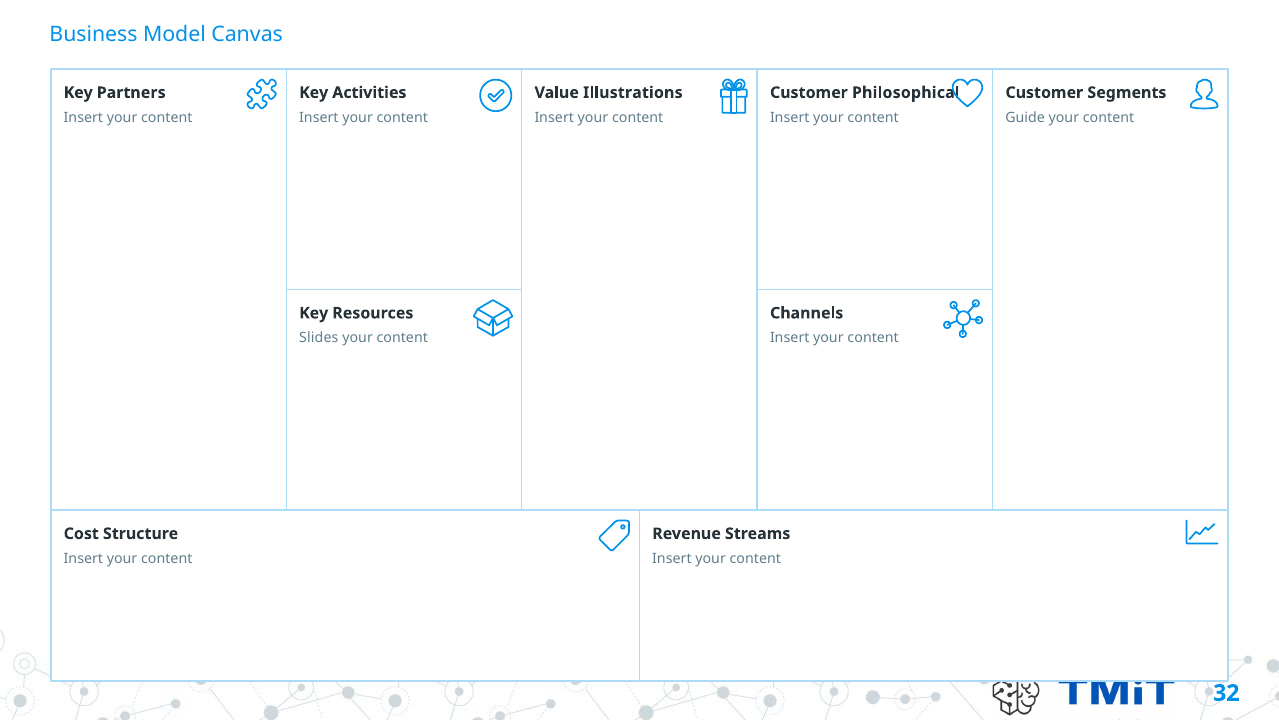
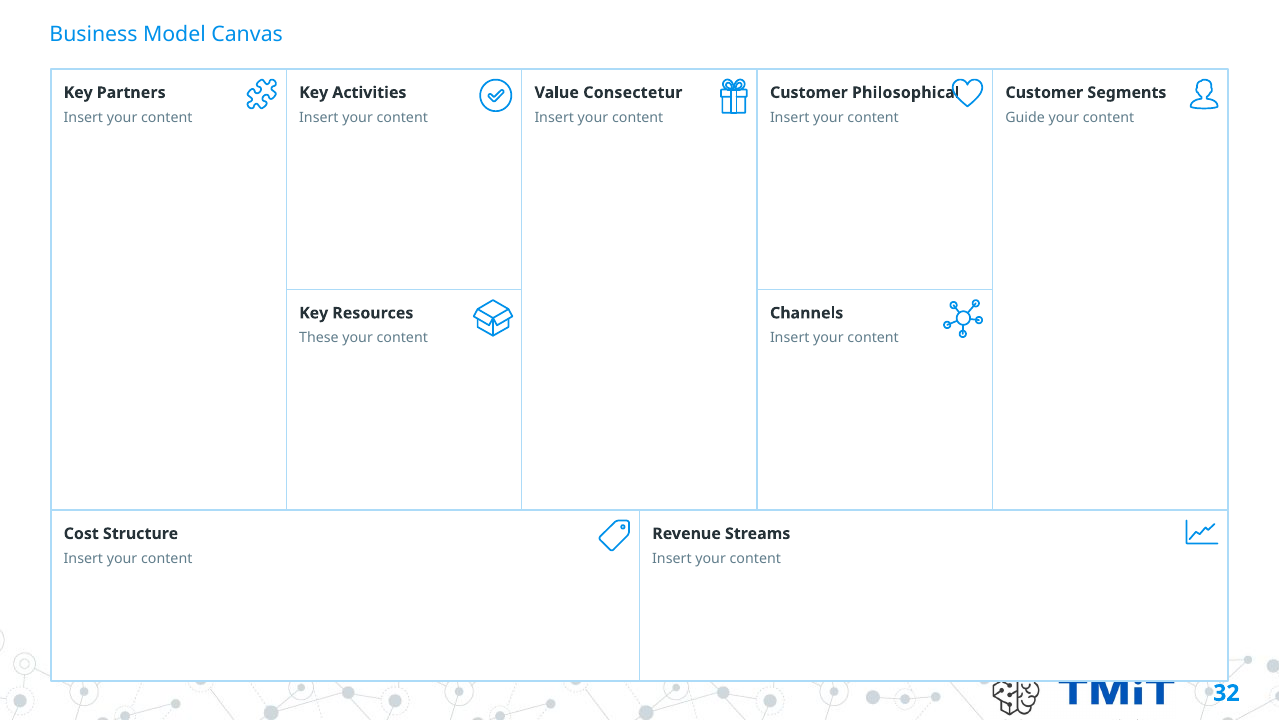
Illustrations: Illustrations -> Consectetur (633, 93)
Slides: Slides -> These (319, 338)
